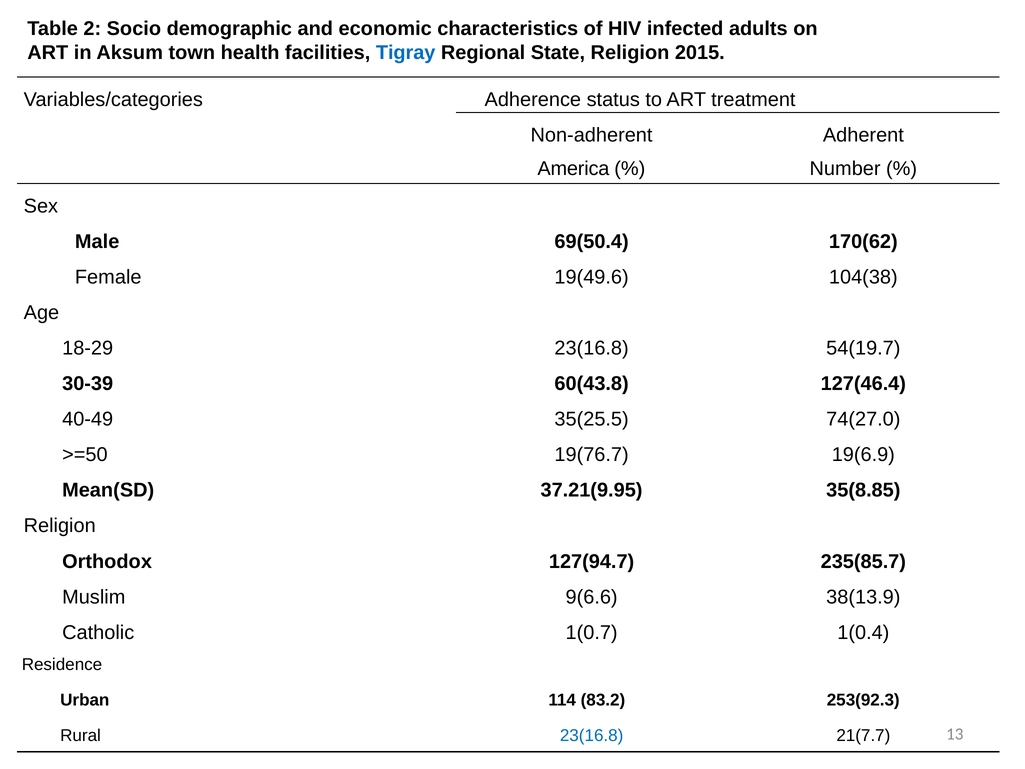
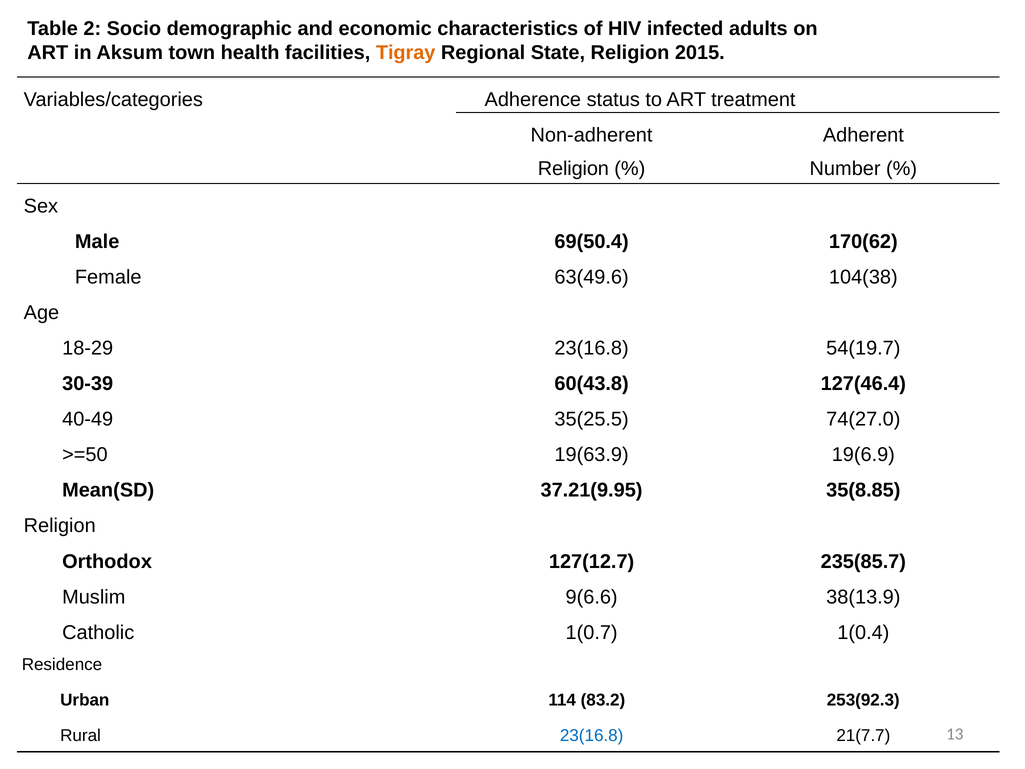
Tigray colour: blue -> orange (406, 53)
America: America -> Religion (573, 169)
19(49.6: 19(49.6 -> 63(49.6 (592, 277)
19(76.7: 19(76.7 -> 19(63.9 (592, 455)
127(94.7: 127(94.7 -> 127(12.7 (592, 561)
